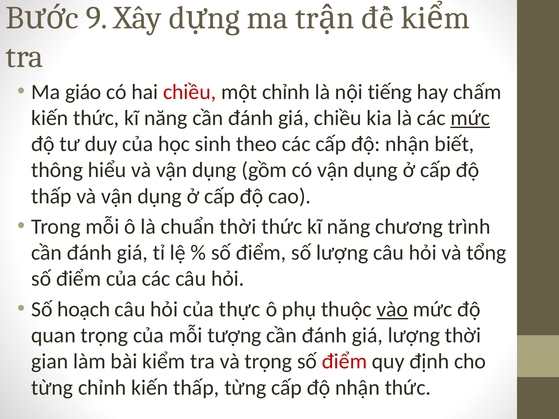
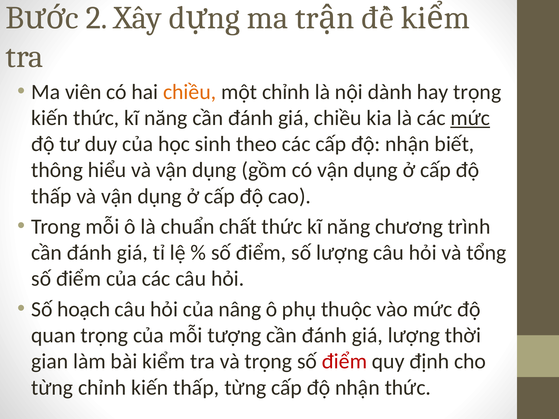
9: 9 -> 2 (97, 18)
giáo: giáo -> viên (83, 92)
chiều colour: red -> orange (190, 92)
tiếng: tiếng -> dành (390, 92)
hay chấm: chấm -> trọng (477, 92)
chuẩn thời: thời -> chất (238, 227)
thực: thực -> nâng (240, 309)
vào underline: present -> none (392, 309)
